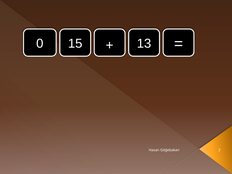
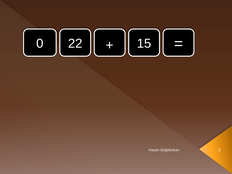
15: 15 -> 22 (75, 43)
13: 13 -> 15 (144, 43)
